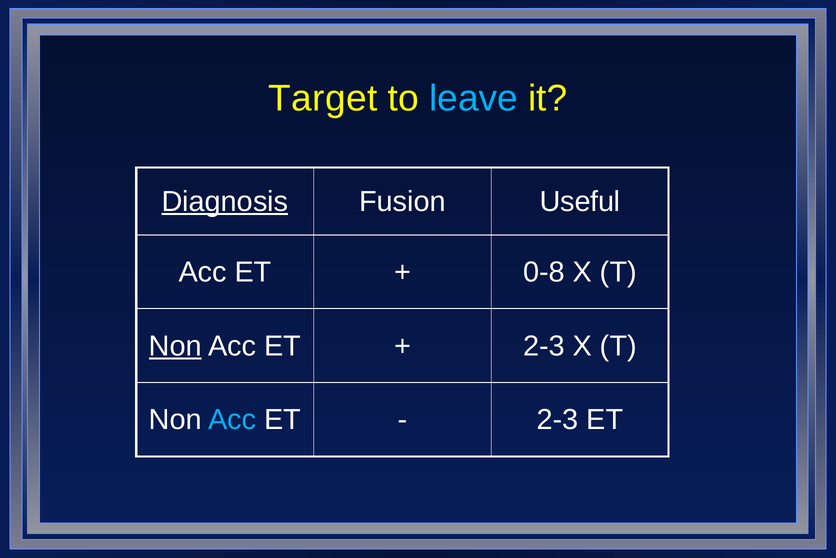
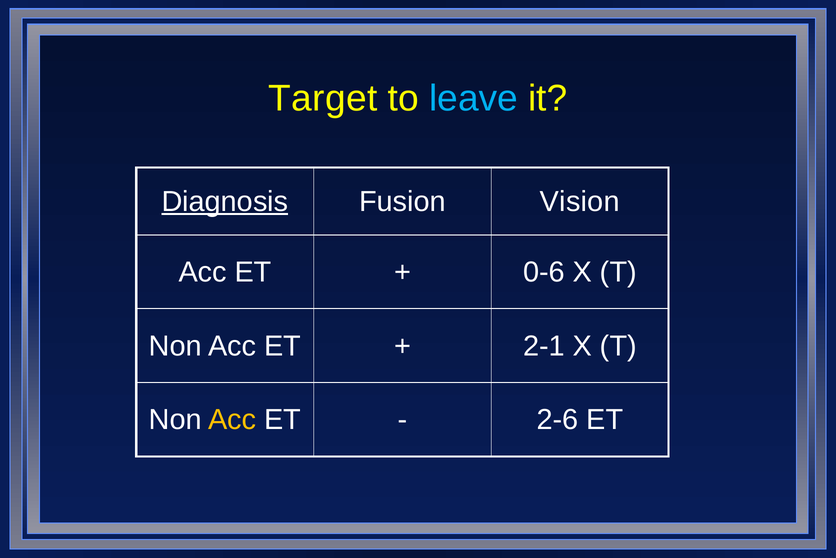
Useful: Useful -> Vision (580, 201)
0-8: 0-8 -> 0-6 (544, 272)
Non underline: present -> none (175, 346)
2-3: 2-3 -> 2-1 (544, 346)
Acc colour: light blue -> yellow (232, 419)
2-3: 2-3 -> 2-6 (558, 419)
